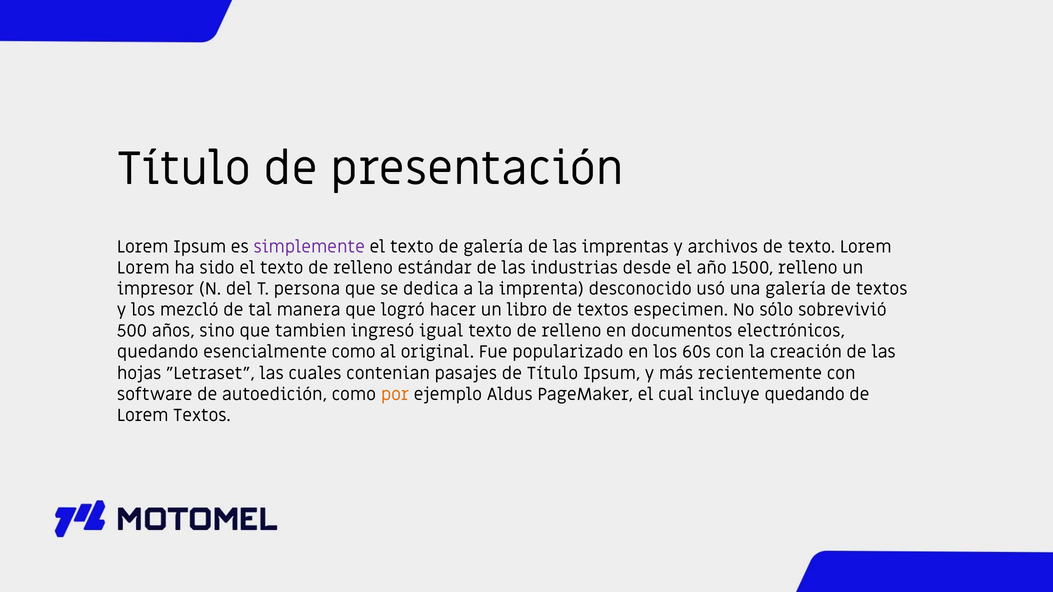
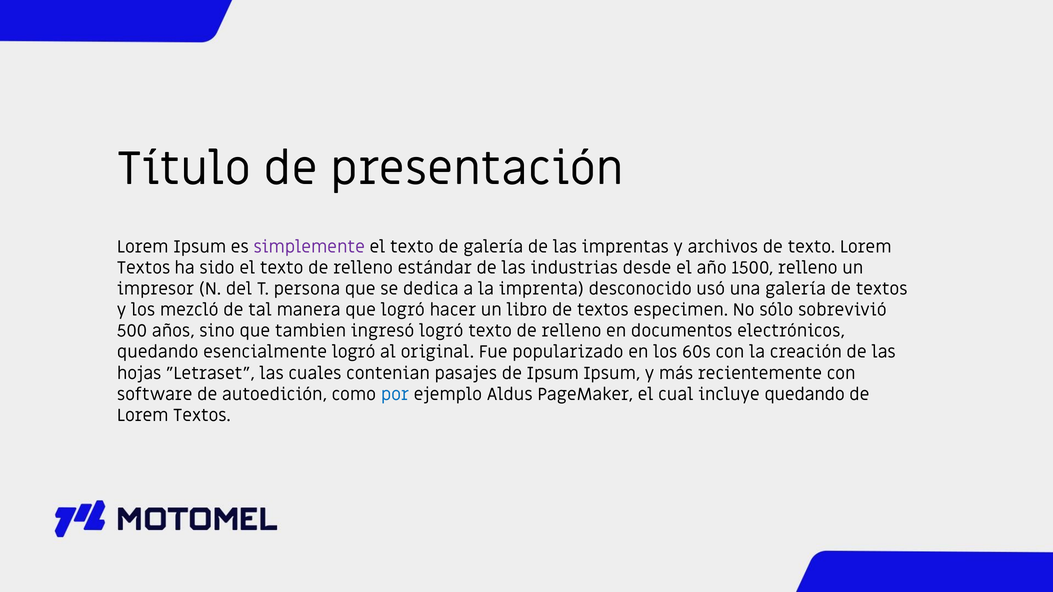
Lorem: Lorem -> Textos (143, 268)
ingresó igual: igual -> logró (441, 331)
esencialmente como: como -> logró (354, 352)
de Título: Título -> Ipsum (553, 373)
por colour: orange -> blue (395, 395)
